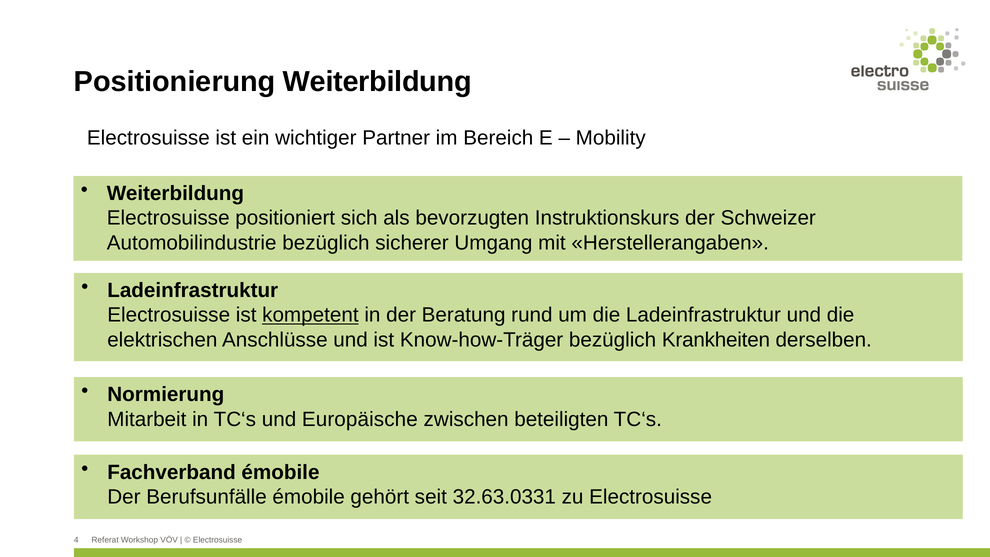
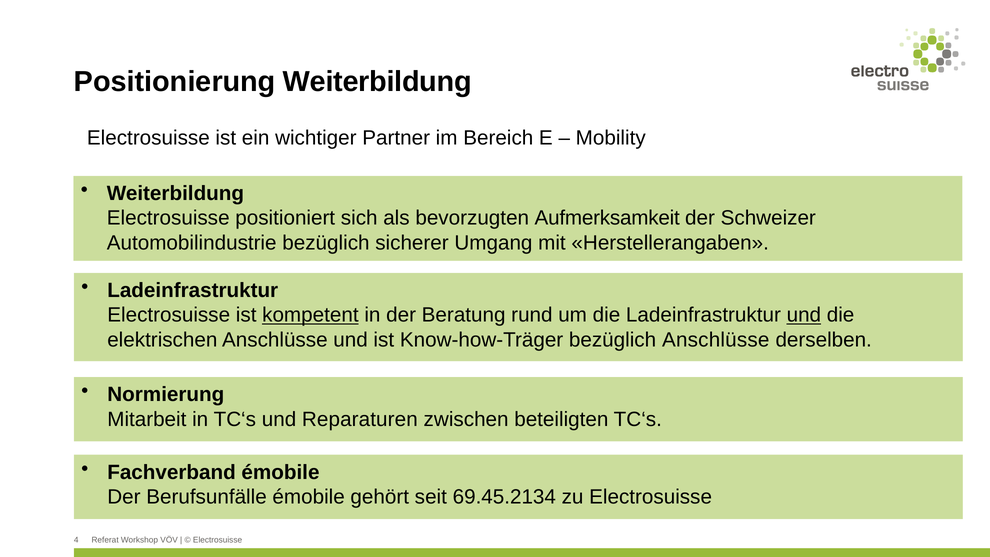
Instruktionskurs: Instruktionskurs -> Aufmerksamkeit (607, 218)
und underline: none -> present (804, 315)
bezüglich Krankheiten: Krankheiten -> Anschlüsse (716, 340)
Europäische: Europäische -> Reparaturen (360, 419)
32.63.0331: 32.63.0331 -> 69.45.2134 (504, 497)
